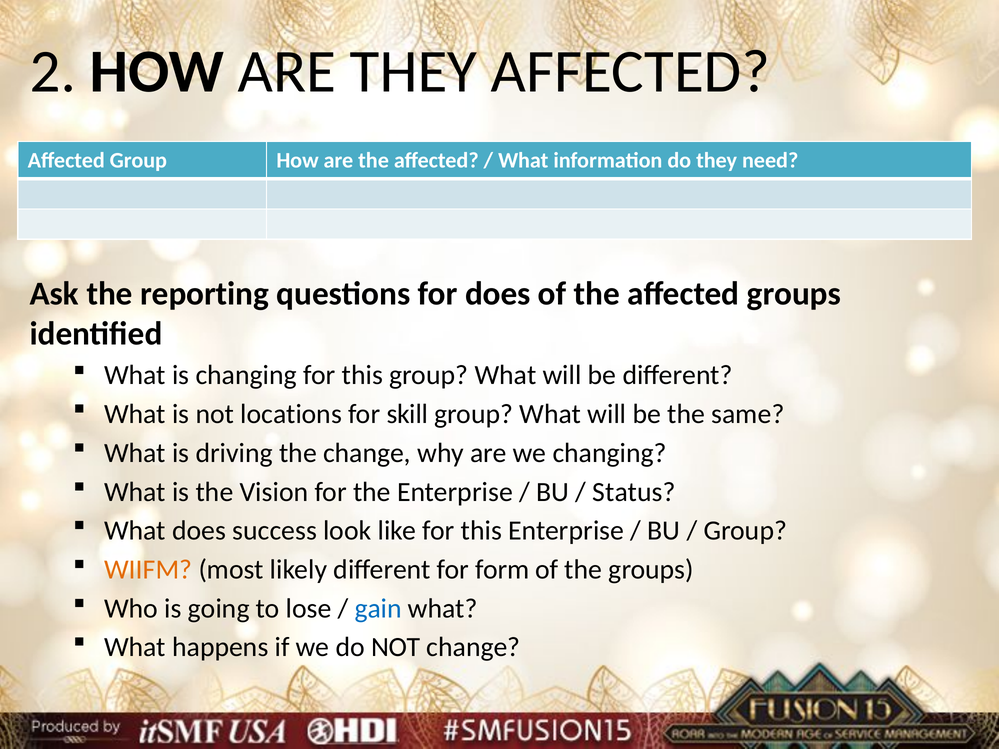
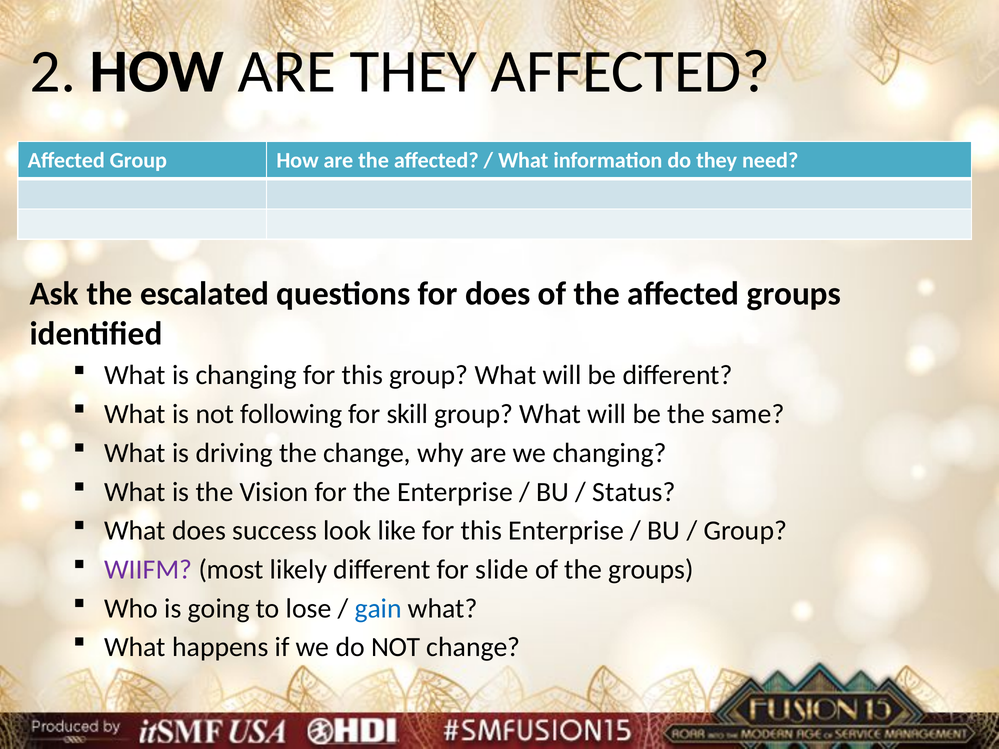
reporting: reporting -> escalated (205, 294)
locations: locations -> following (291, 414)
WIIFM colour: orange -> purple (148, 570)
form: form -> slide (502, 570)
